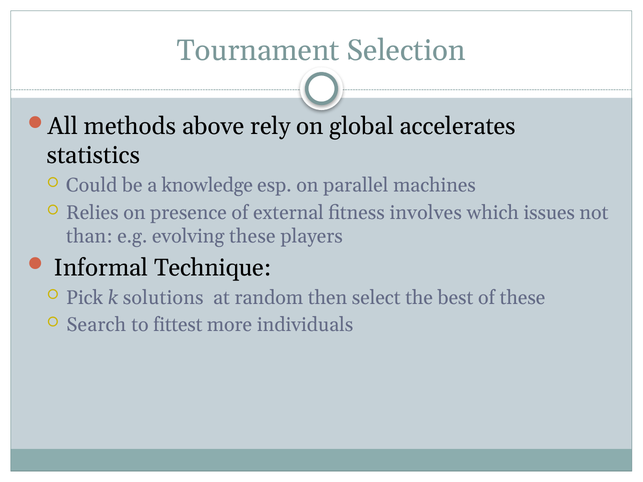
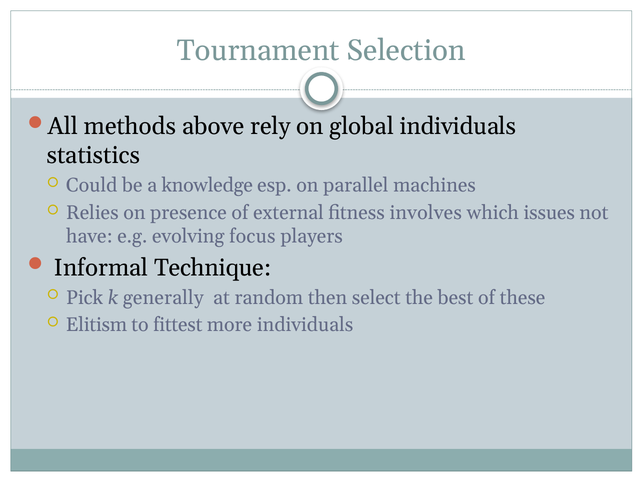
global accelerates: accelerates -> individuals (458, 126)
than: than -> have (89, 236)
evolving these: these -> focus (252, 236)
solutions: solutions -> generally (163, 298)
Search: Search -> Elitism (96, 325)
